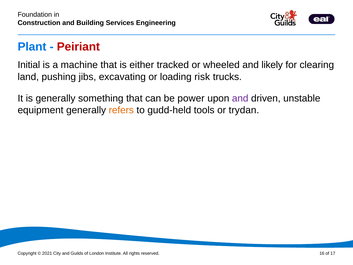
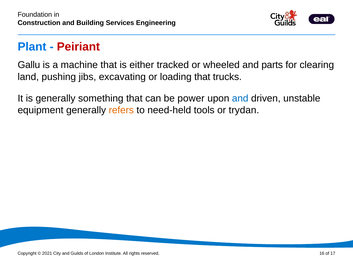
Initial: Initial -> Gallu (29, 65)
likely: likely -> parts (272, 65)
loading risk: risk -> that (202, 77)
and colour: purple -> blue (240, 98)
gudd-held: gudd-held -> need-held (169, 110)
